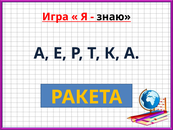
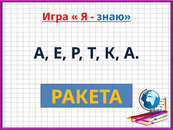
знаю colour: black -> blue (114, 17)
